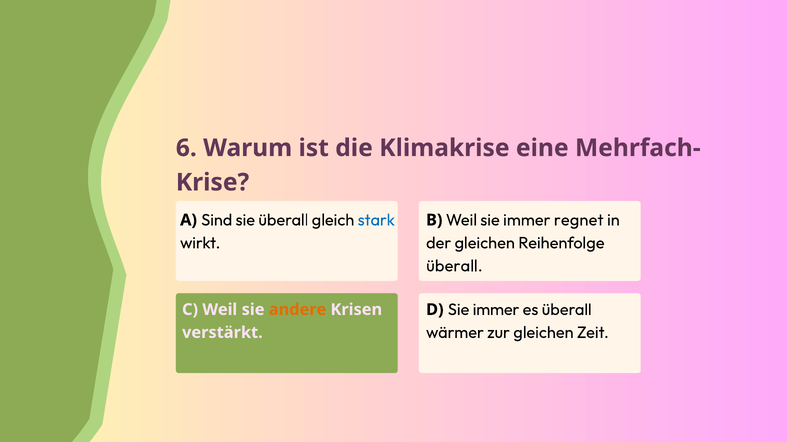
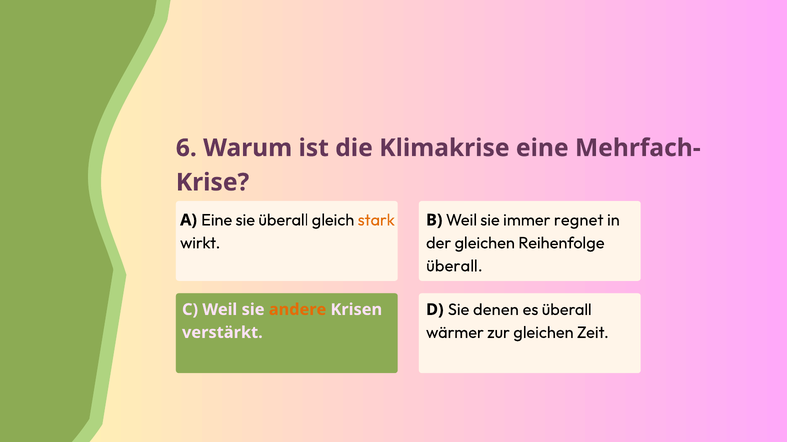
A Sind: Sind -> Eine (217, 220)
stark colour: blue -> orange (376, 220)
D Sie immer: immer -> denen (496, 310)
